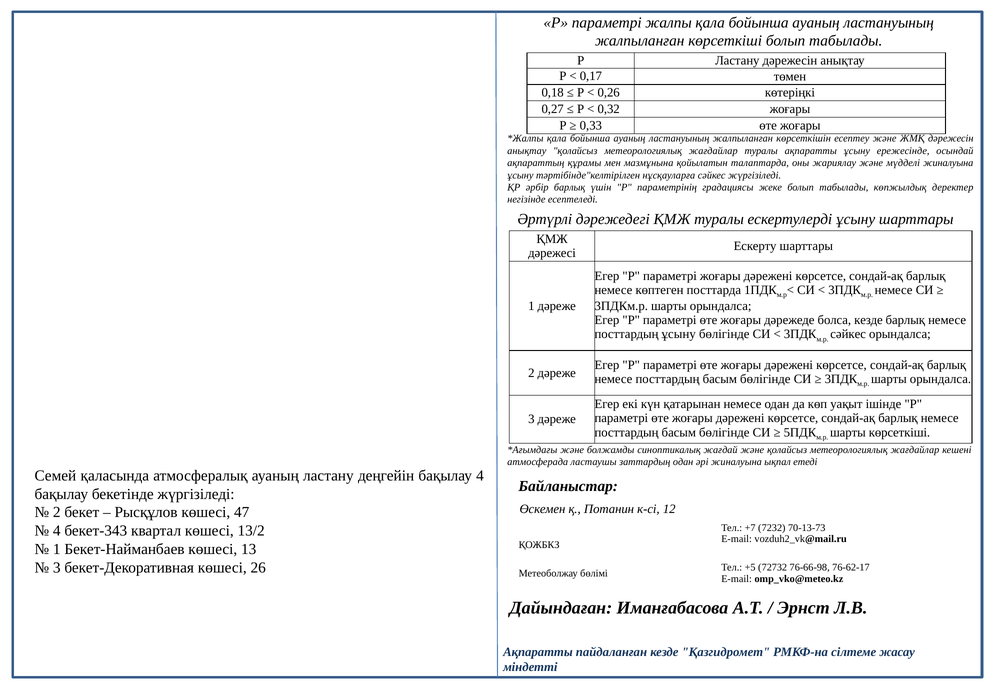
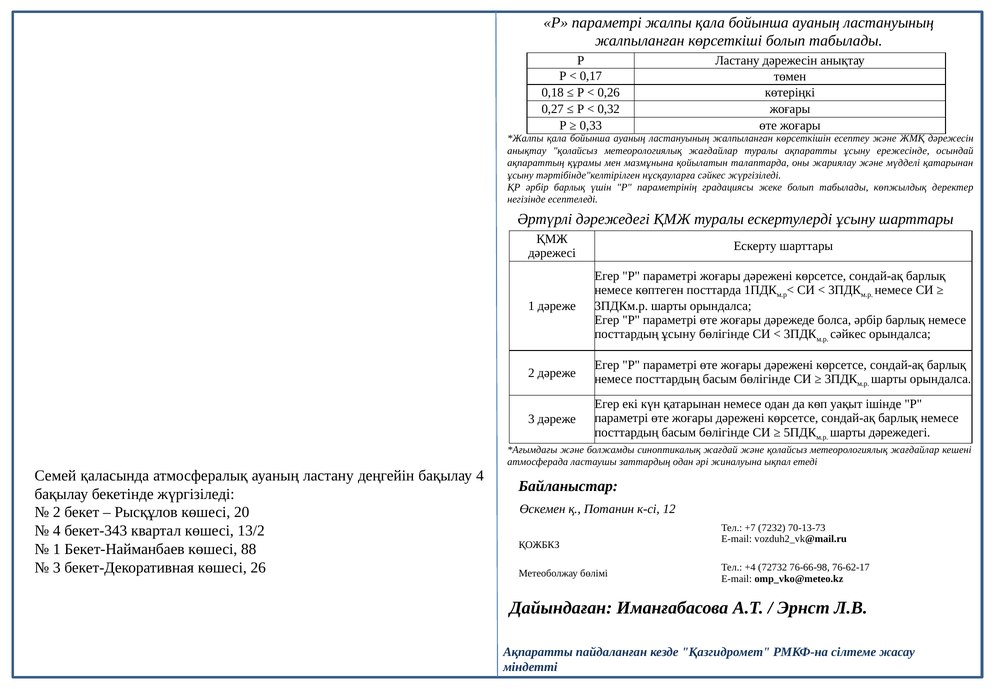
мүдделі жиналуына: жиналуына -> қатарынан (948, 163)
болса кезде: кезде -> әрбір (868, 320)
шарты көрсеткіші: көрсеткіші -> дәрежедегі (900, 432)
47: 47 -> 20 (242, 512)
13: 13 -> 88 (249, 549)
+5: +5 -> +4 (750, 567)
